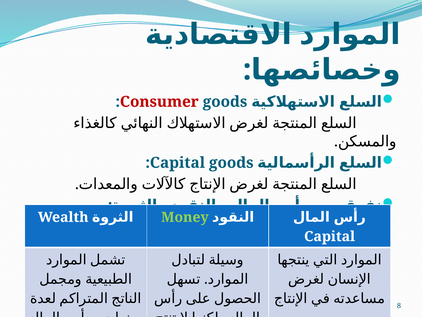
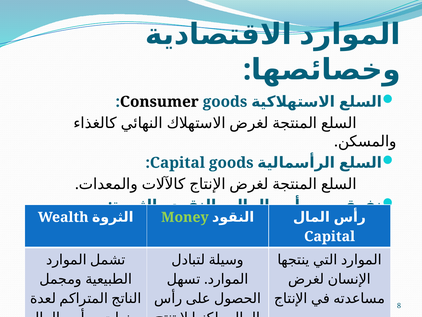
Consumer colour: red -> black (159, 102)
